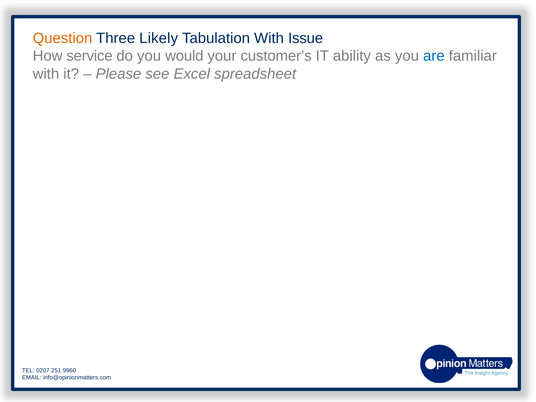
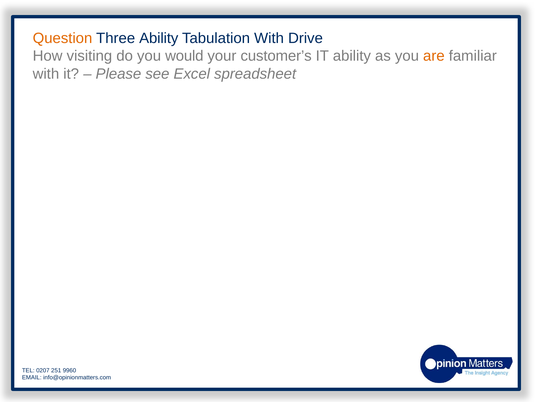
Three Likely: Likely -> Ability (159, 38)
Issue: Issue -> Drive (306, 38)
service: service -> visiting (89, 56)
are colour: blue -> orange (434, 56)
